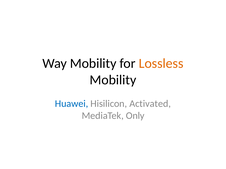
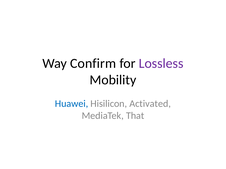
Way Mobility: Mobility -> Confirm (93, 64)
Lossless colour: orange -> purple (161, 64)
Only: Only -> That (135, 116)
